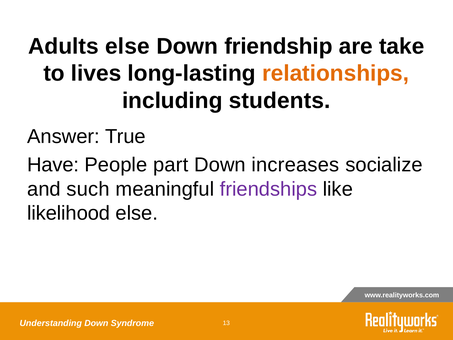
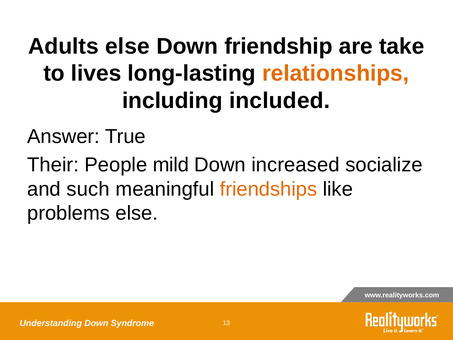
students: students -> included (280, 101)
Have: Have -> Their (53, 165)
part: part -> mild (171, 165)
increases: increases -> increased (296, 165)
friendships colour: purple -> orange (268, 189)
likelihood: likelihood -> problems (69, 213)
